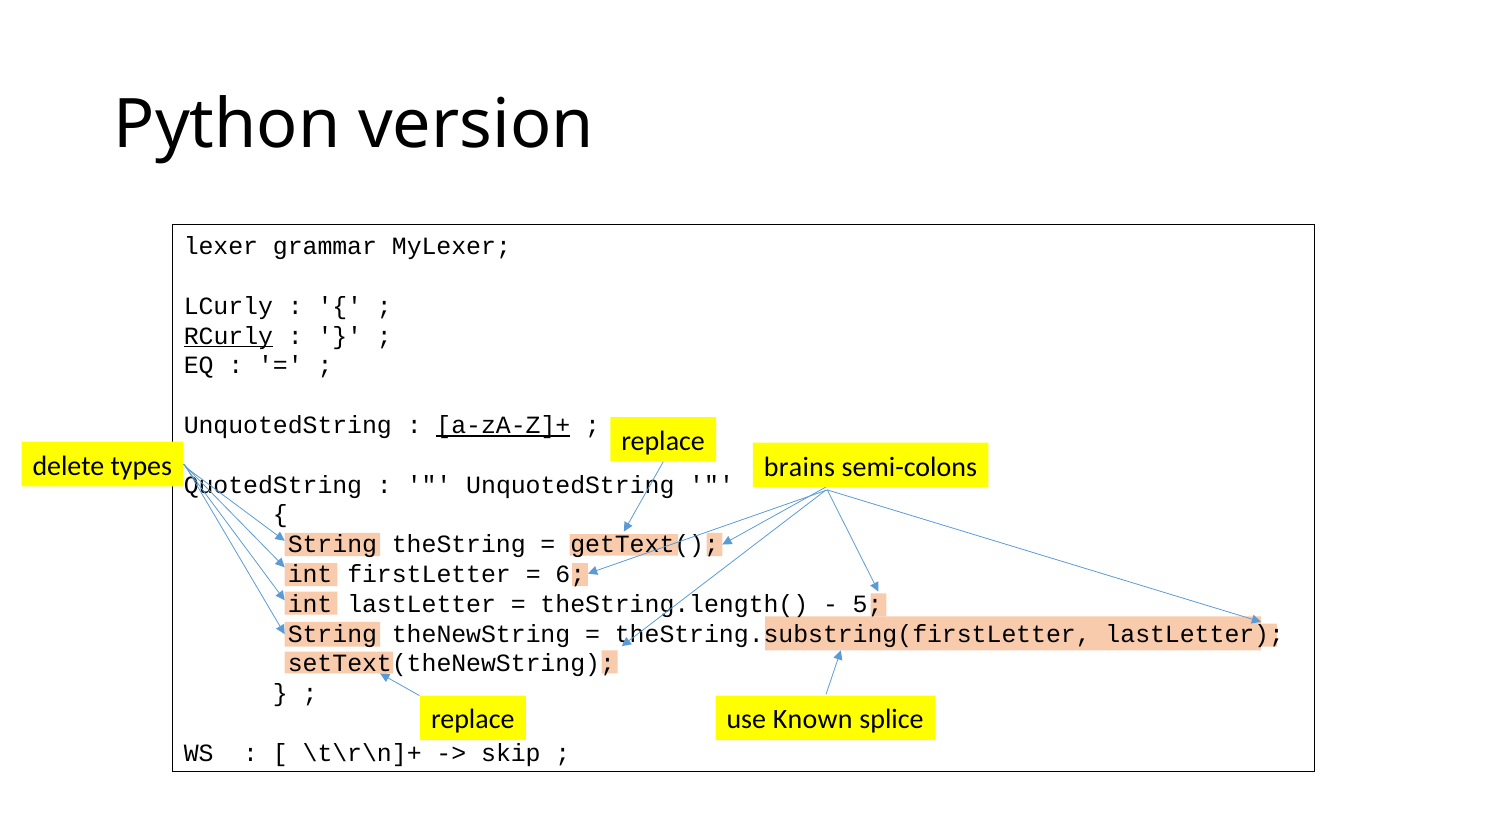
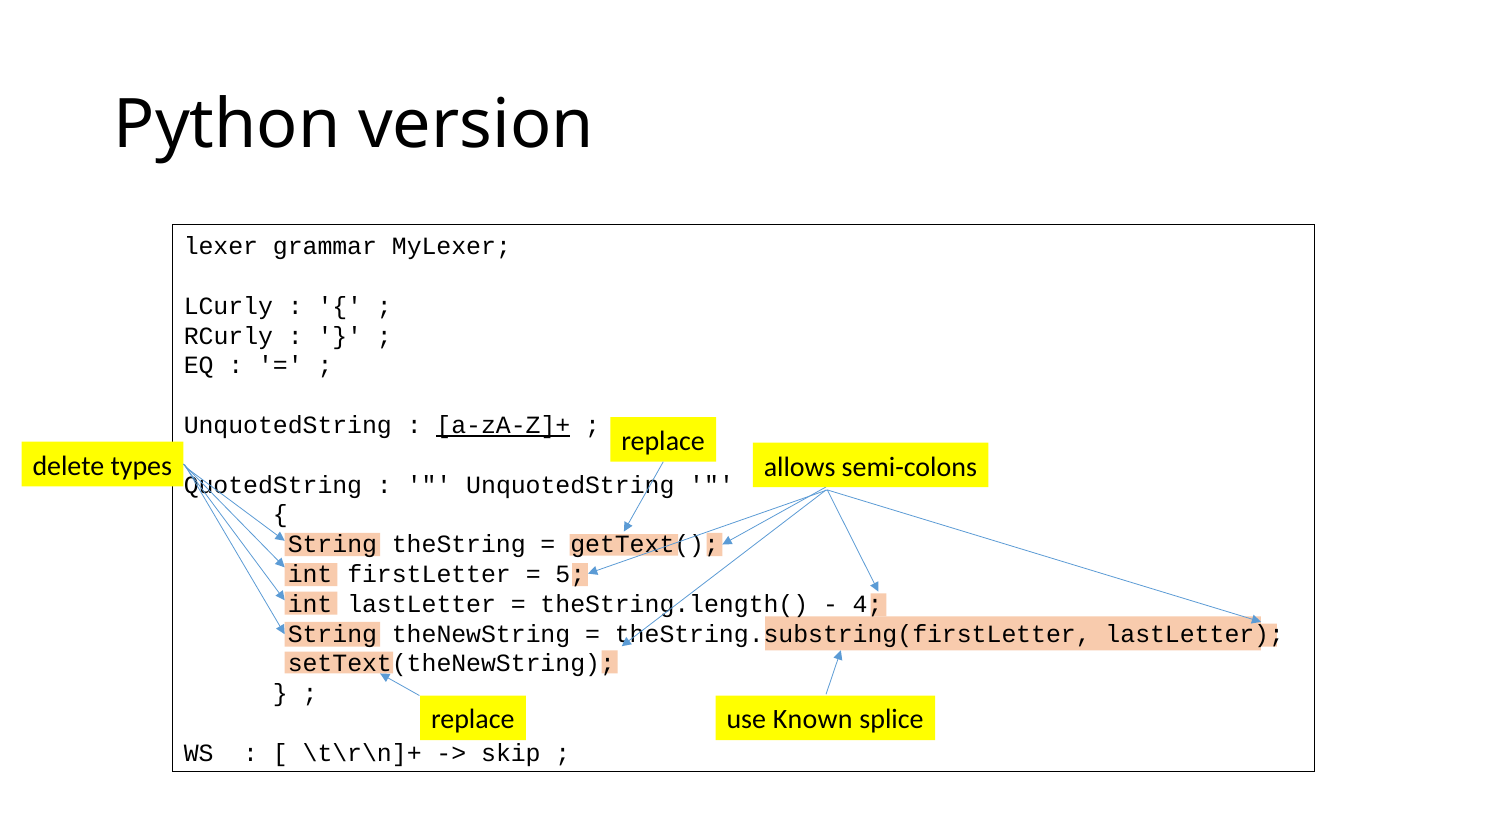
RCurly underline: present -> none (228, 336)
brains: brains -> allows (800, 467)
6: 6 -> 5 (570, 575)
5: 5 -> 4 (868, 604)
